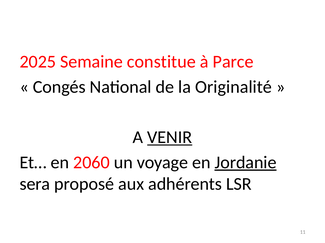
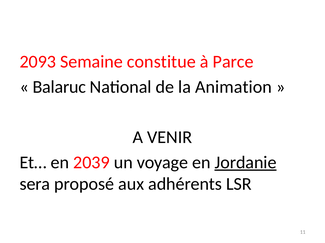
2025: 2025 -> 2093 (38, 62)
Congés: Congés -> Balaruc (59, 87)
Originalité: Originalité -> Animation (233, 87)
VENIR underline: present -> none (170, 138)
2060: 2060 -> 2039 (91, 163)
